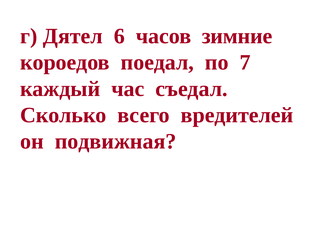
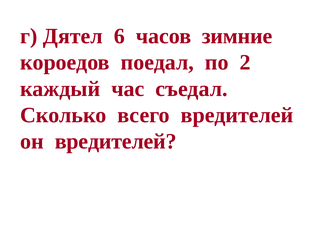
7: 7 -> 2 (245, 63)
он подвижная: подвижная -> вредителей (116, 142)
